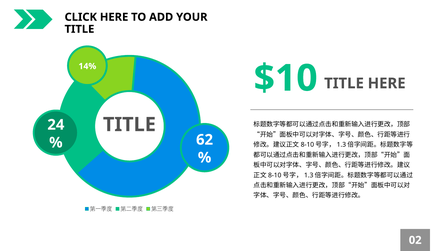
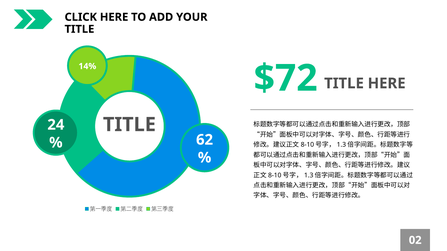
$10: $10 -> $72 (286, 78)
